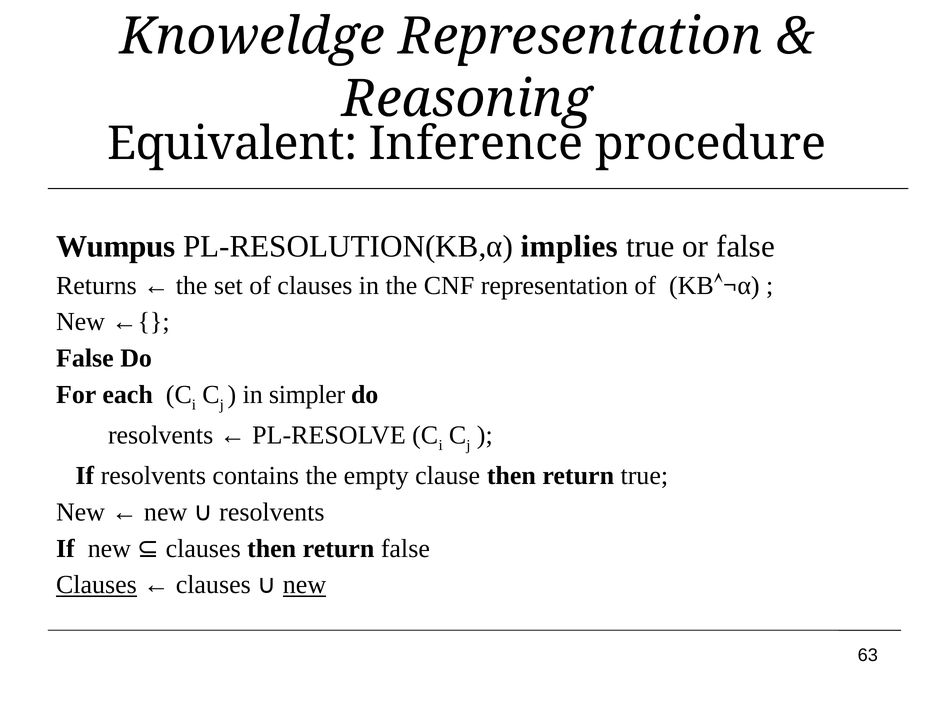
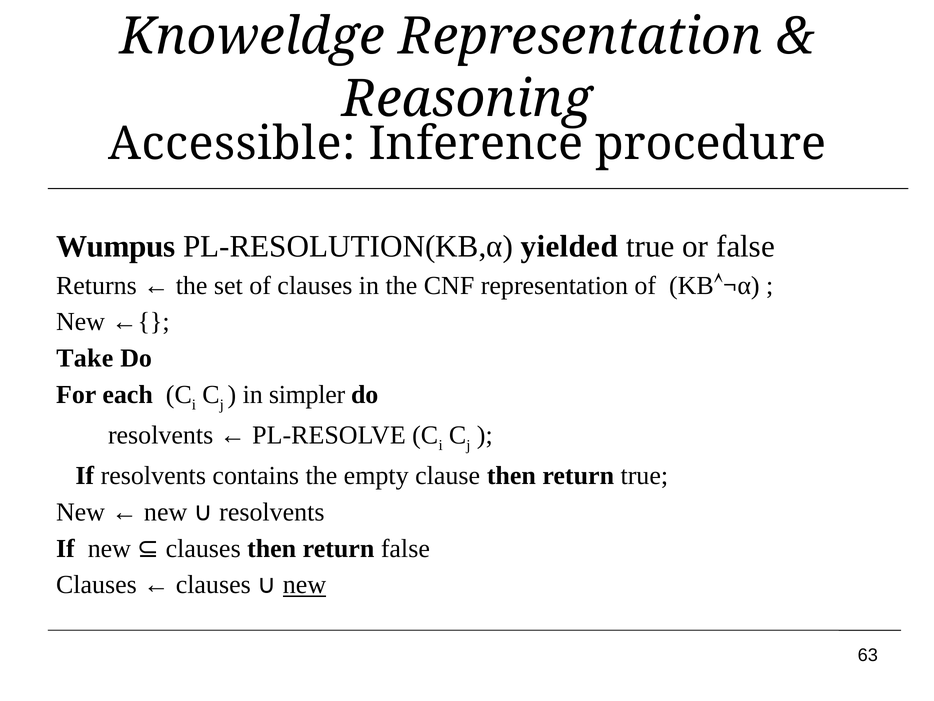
Equivalent: Equivalent -> Accessible (232, 143)
implies: implies -> yielded (569, 246)
False: False -> Take (85, 358)
Clauses underline: present -> none (96, 584)
